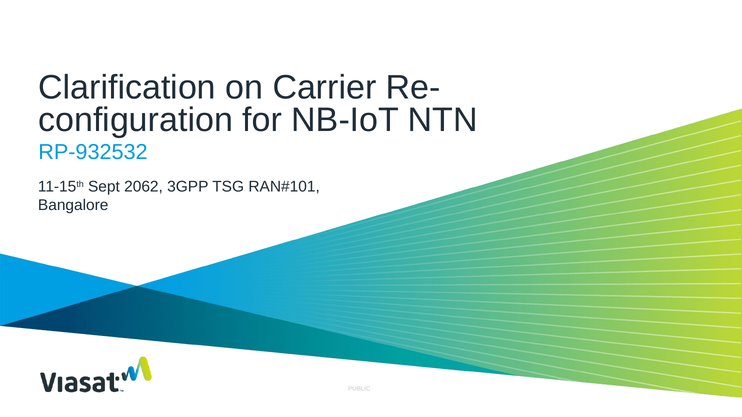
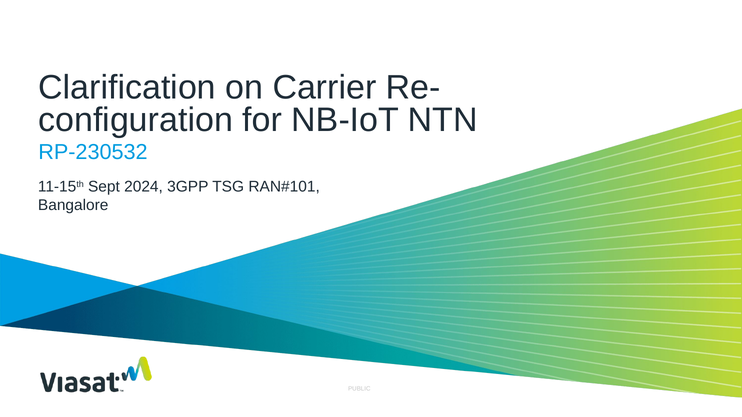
RP-932532: RP-932532 -> RP-230532 (93, 152)
2062: 2062 -> 2024 (144, 187)
